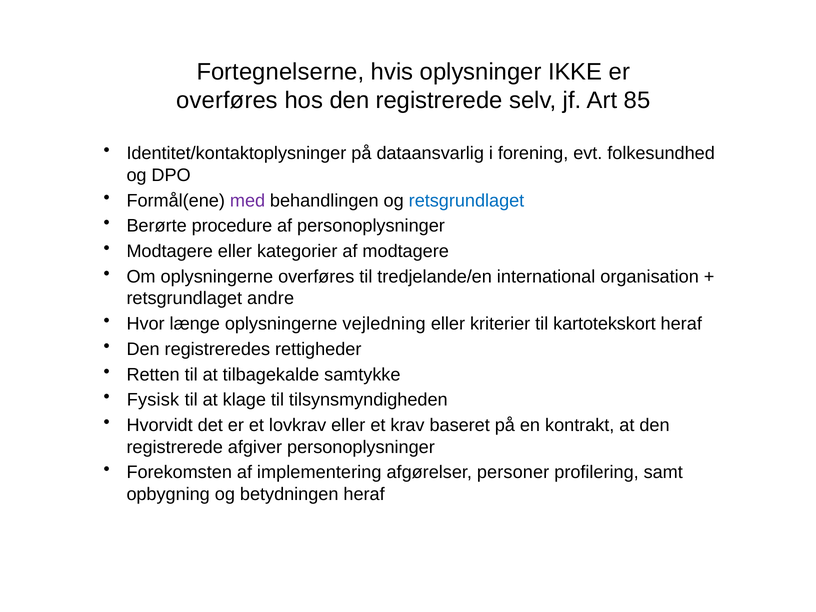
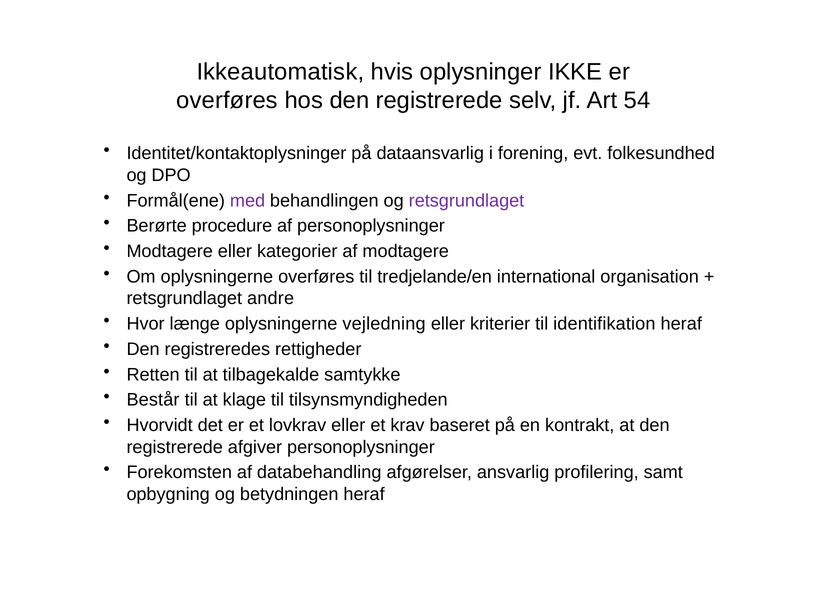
Fortegnelserne: Fortegnelserne -> Ikkeautomatisk (280, 72)
85: 85 -> 54 (637, 101)
retsgrundlaget colour: blue -> purple (466, 201)
kartotekskort: kartotekskort -> identifikation (604, 324)
Fysisk: Fysisk -> Består (153, 400)
implementering: implementering -> databehandling (319, 472)
personer: personer -> ansvarlig (513, 472)
